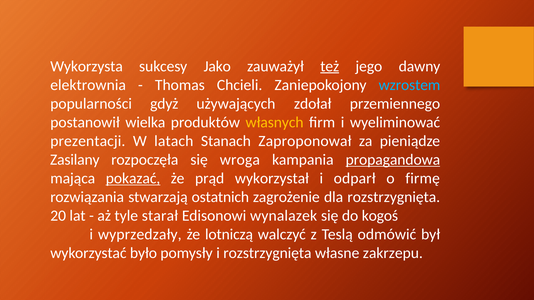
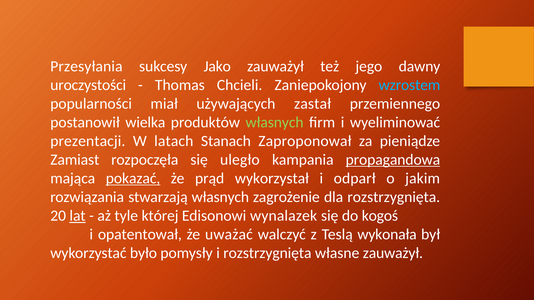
Wykorzysta: Wykorzysta -> Przesyłania (86, 66)
też underline: present -> none (330, 66)
elektrownia: elektrownia -> uroczystości (88, 85)
gdyż: gdyż -> miał (164, 104)
zdołał: zdołał -> zastał (313, 104)
własnych colour: yellow -> light green (275, 122)
Zasilany: Zasilany -> Zamiast (75, 160)
wroga: wroga -> uległo (240, 160)
firmę: firmę -> jakim (423, 179)
stwarzają ostatnich: ostatnich -> własnych (220, 197)
lat underline: none -> present (78, 216)
starał: starał -> której (160, 216)
wyprzedzały: wyprzedzały -> opatentował (140, 235)
lotniczą: lotniczą -> uważać (229, 235)
odmówić: odmówić -> wykonała (387, 235)
własne zakrzepu: zakrzepu -> zauważył (393, 253)
